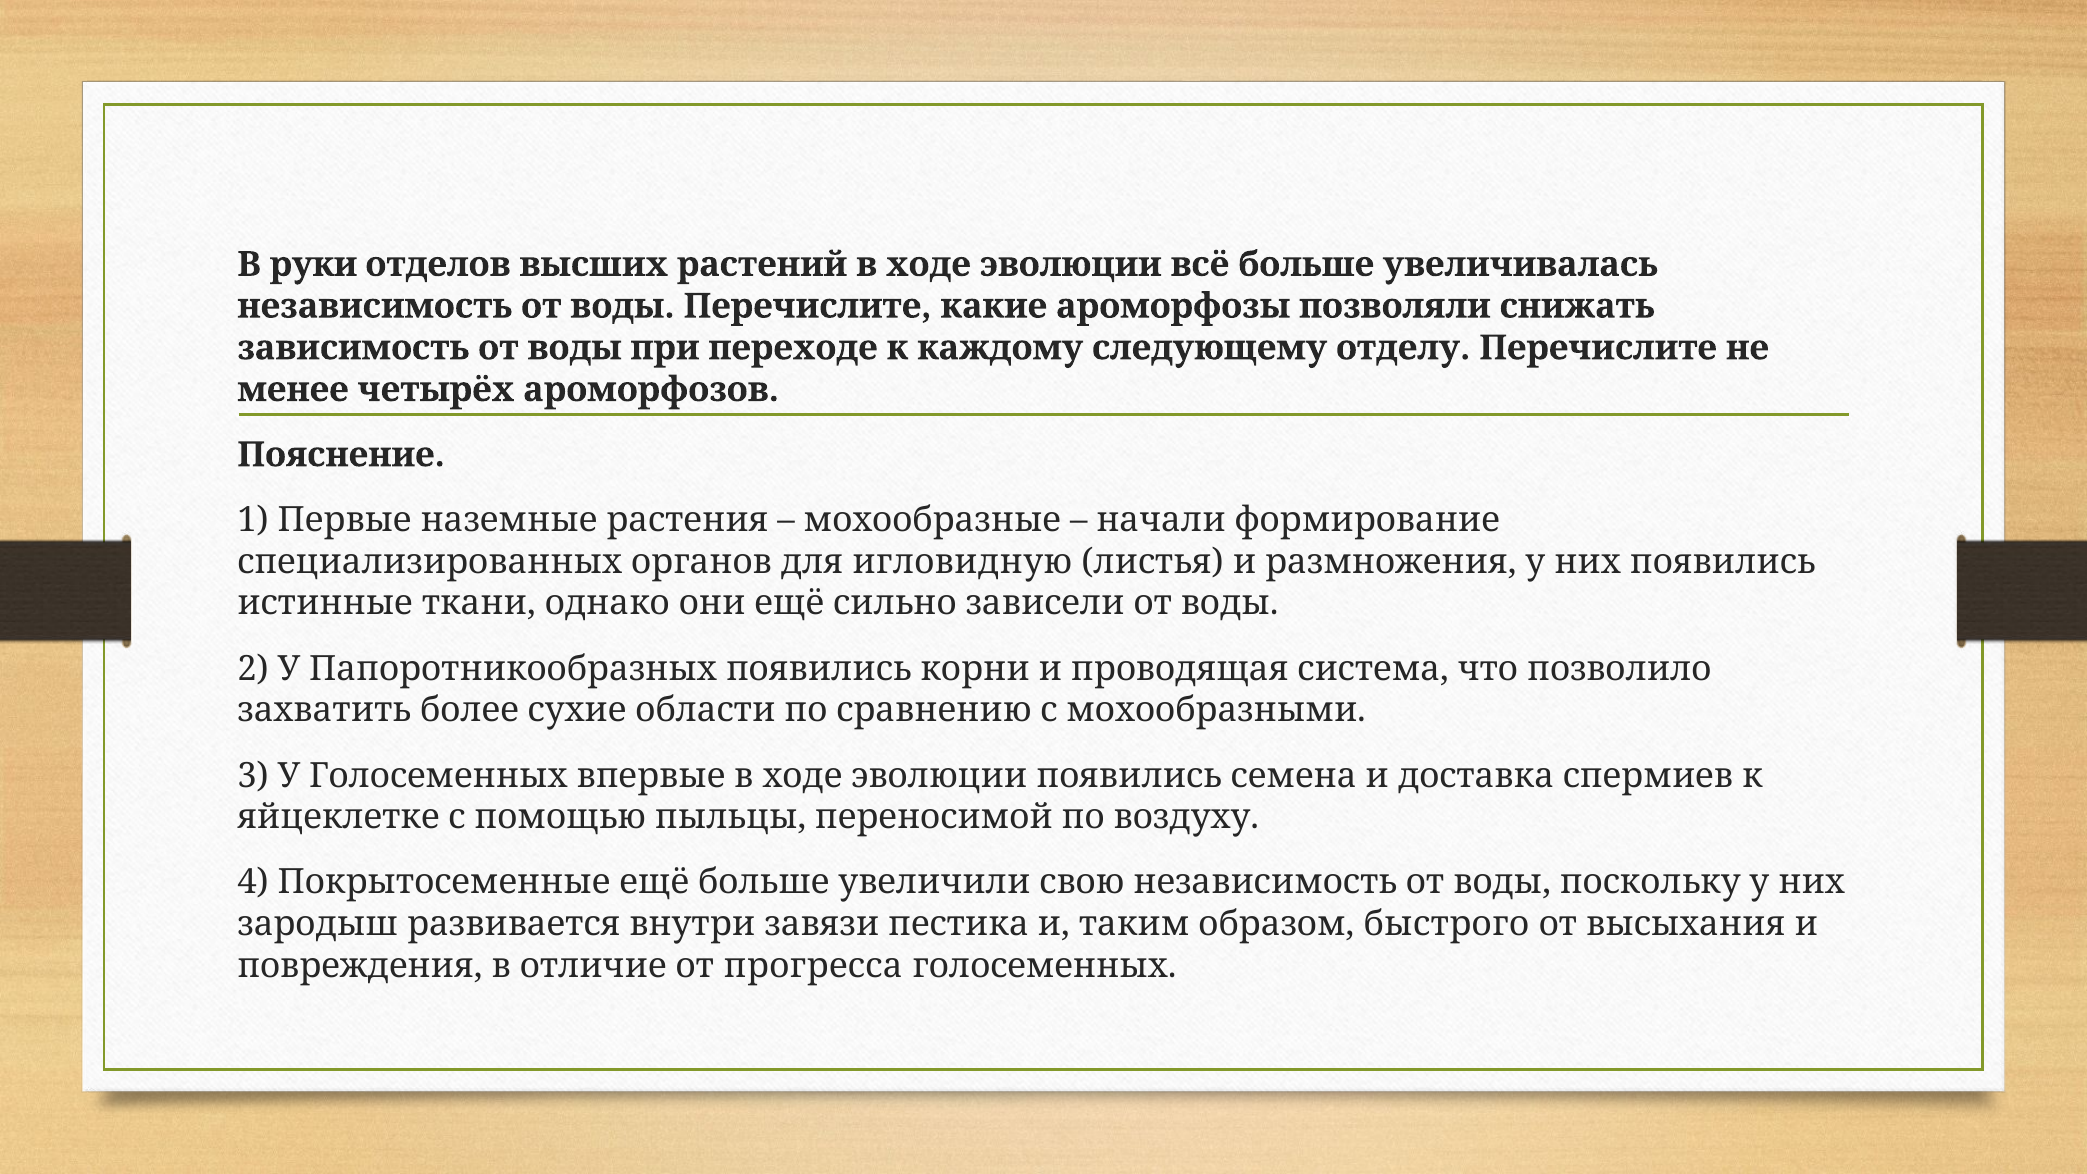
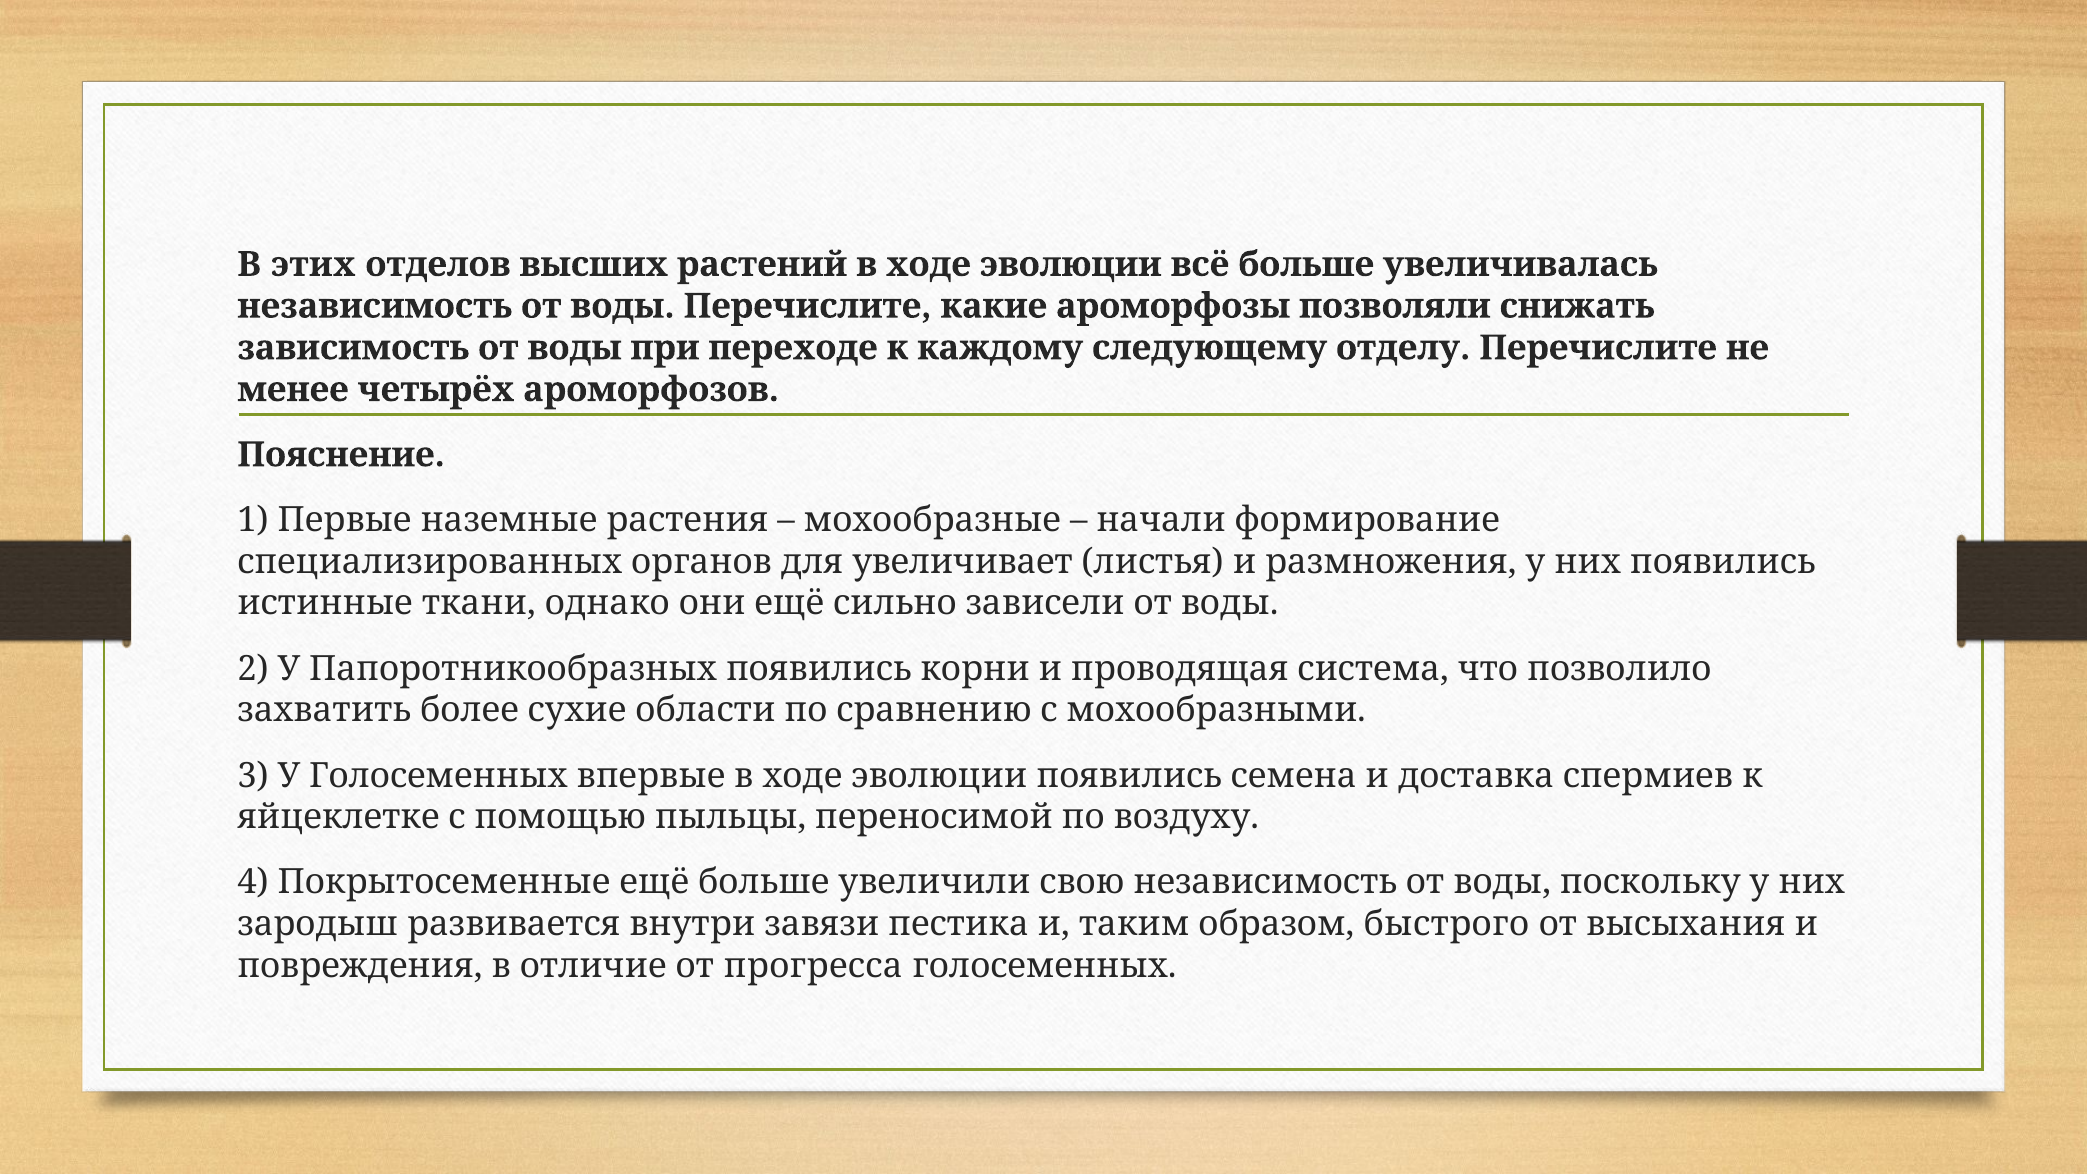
руки: руки -> этих (313, 264)
игловидную: игловидную -> увеличивает (962, 562)
